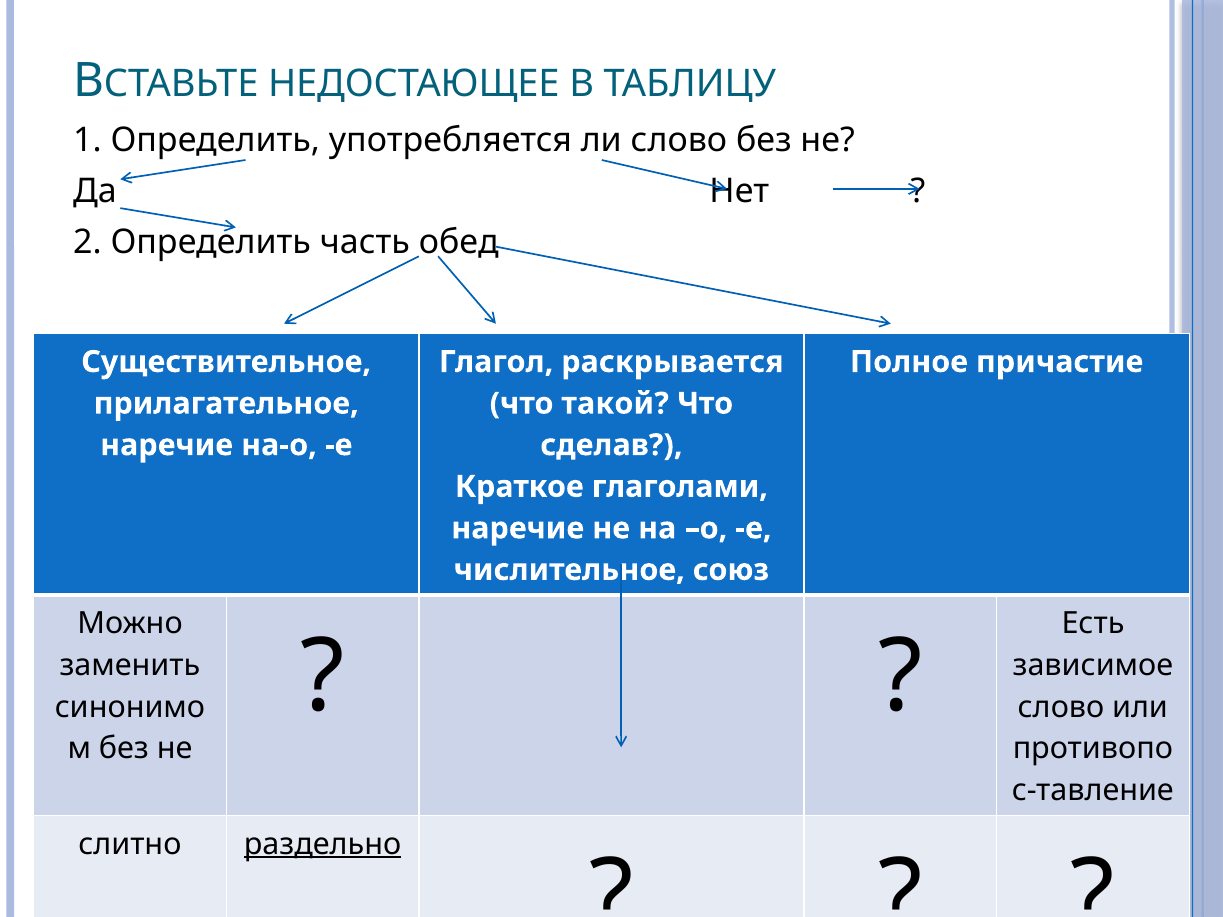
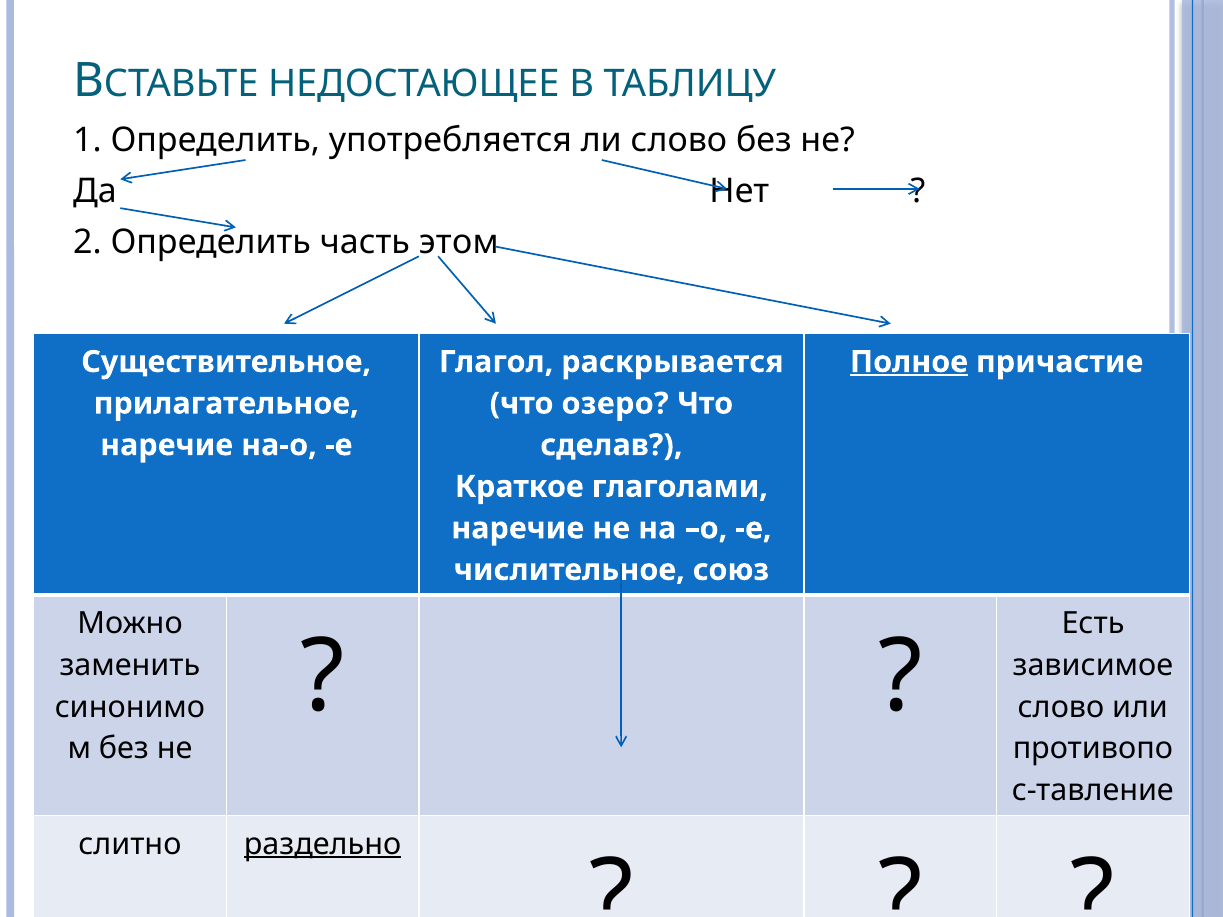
обед: обед -> этом (459, 243)
Полное underline: none -> present (909, 362)
такой: такой -> озеро (615, 404)
